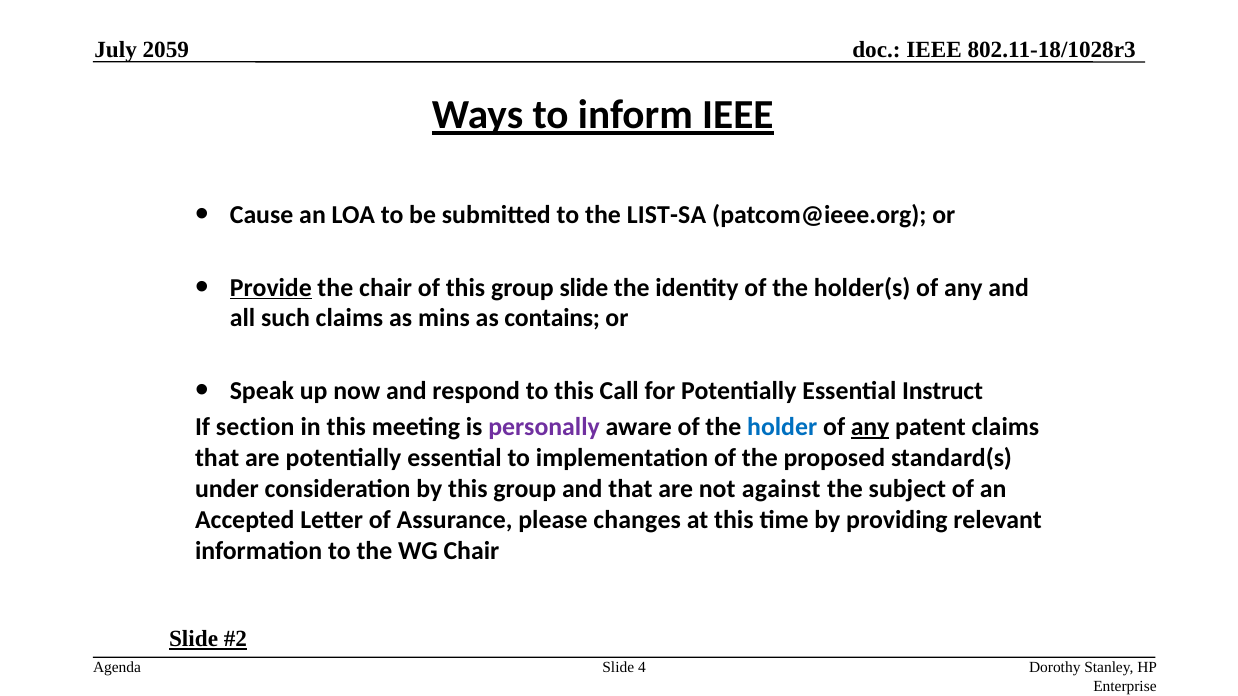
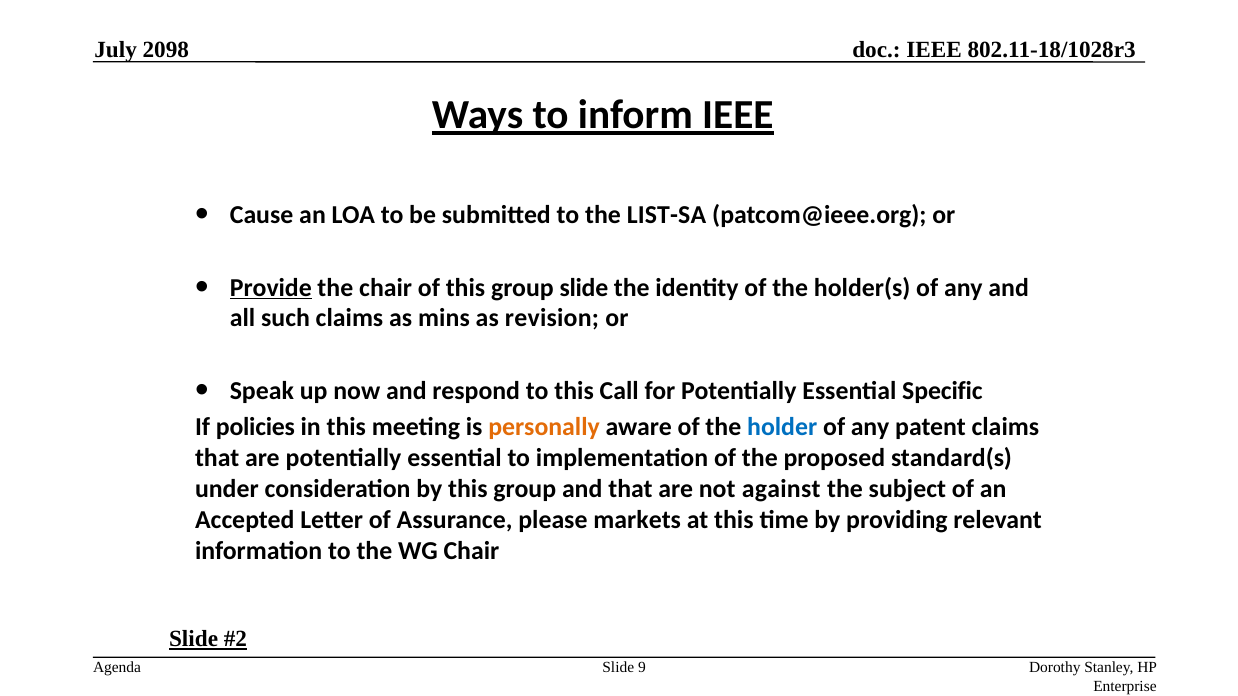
2059: 2059 -> 2098 (166, 50)
contains: contains -> revision (552, 319)
Instruct: Instruct -> Specific (942, 391)
section: section -> policies (255, 427)
personally colour: purple -> orange (544, 427)
any underline: present -> none (870, 427)
changes: changes -> markets (637, 520)
4: 4 -> 9 (642, 668)
